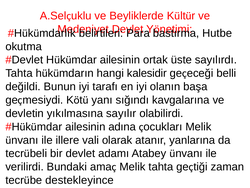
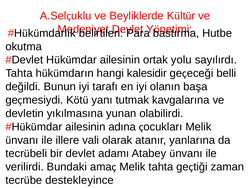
üste: üste -> yolu (181, 60)
sığındı: sığındı -> tutmak (132, 100)
sayılır: sayılır -> yunan (121, 113)
